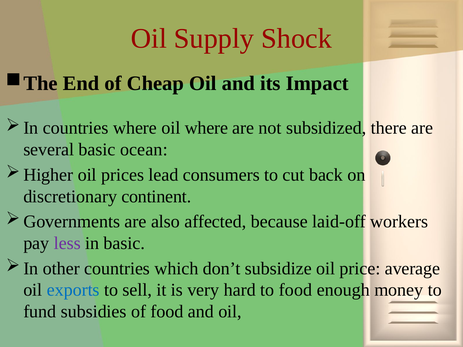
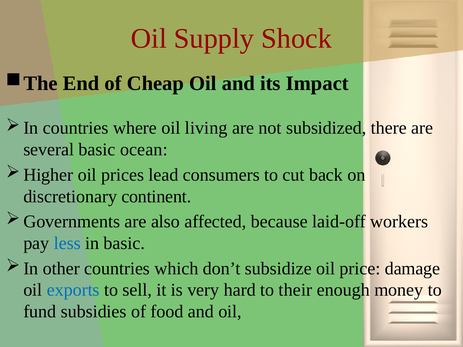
oil where: where -> living (206, 128)
less colour: purple -> blue (67, 243)
average: average -> damage (412, 269)
to food: food -> their (295, 290)
